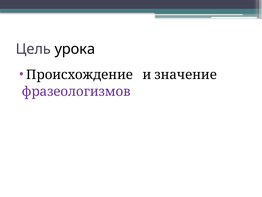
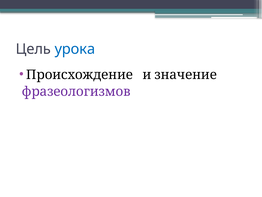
урока colour: black -> blue (75, 49)
